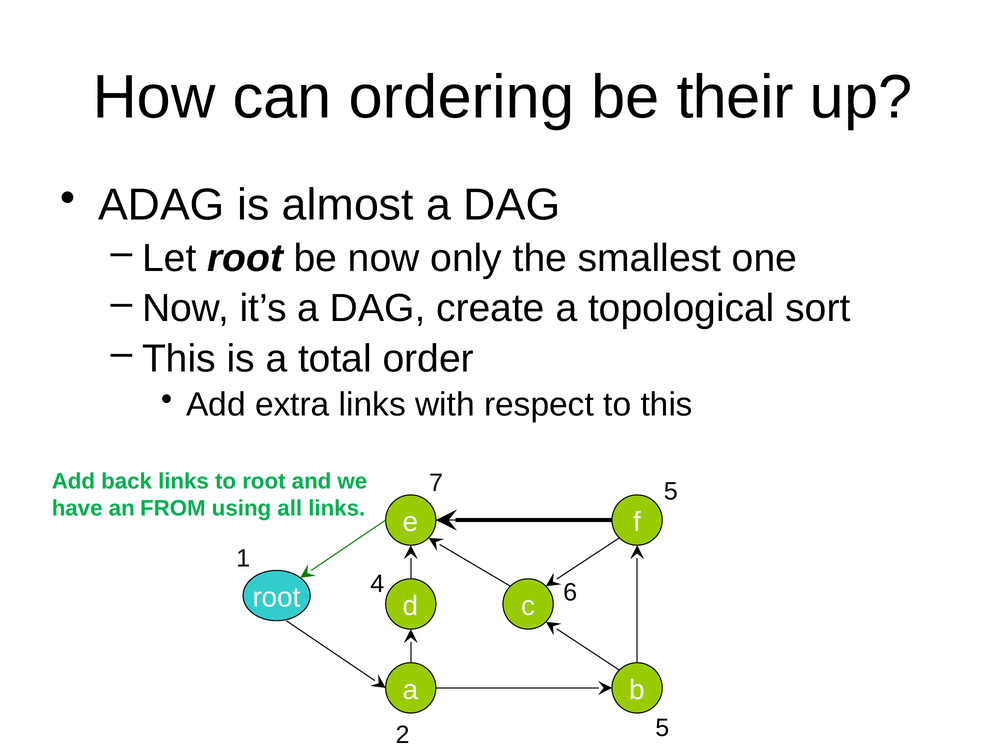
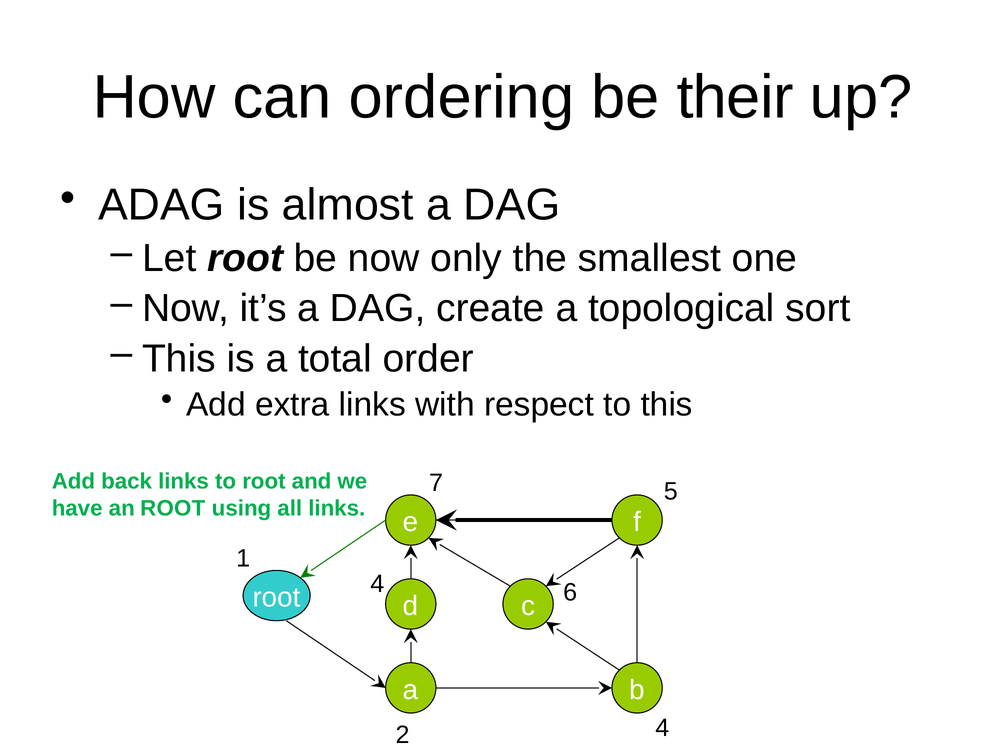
an FROM: FROM -> ROOT (173, 508)
2 5: 5 -> 4 (662, 728)
